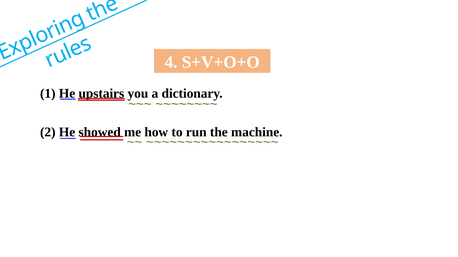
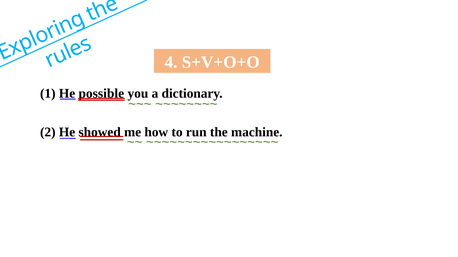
upstairs: upstairs -> possible (101, 94)
